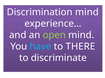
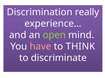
Discrimination mind: mind -> really (87, 12)
have colour: light blue -> pink (40, 47)
THERE: THERE -> THINK (80, 47)
